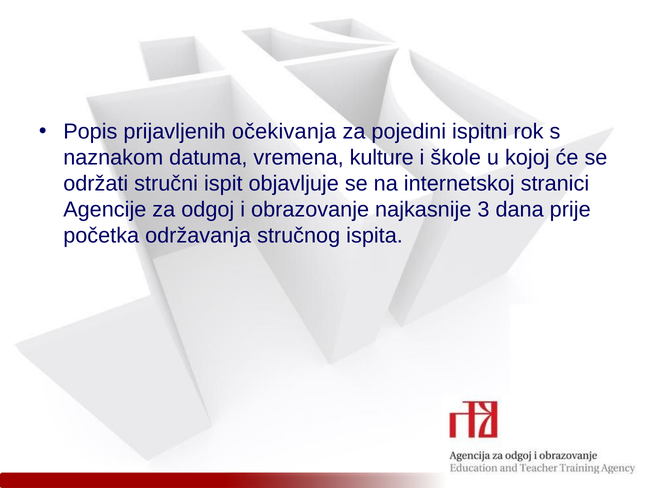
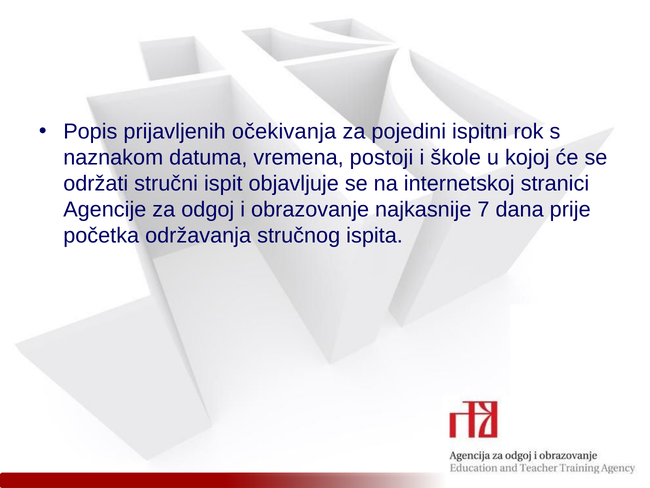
kulture: kulture -> postoji (382, 157)
3: 3 -> 7 (483, 209)
